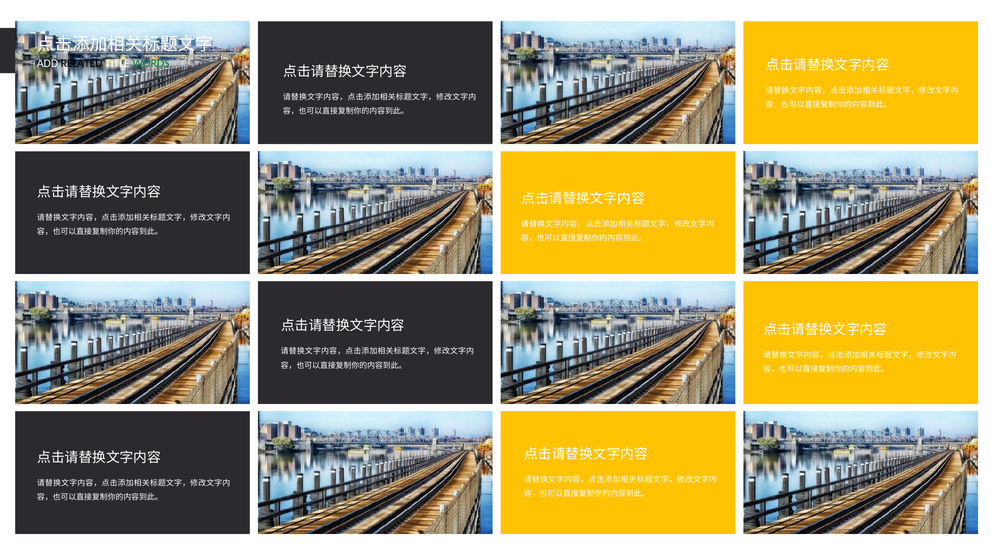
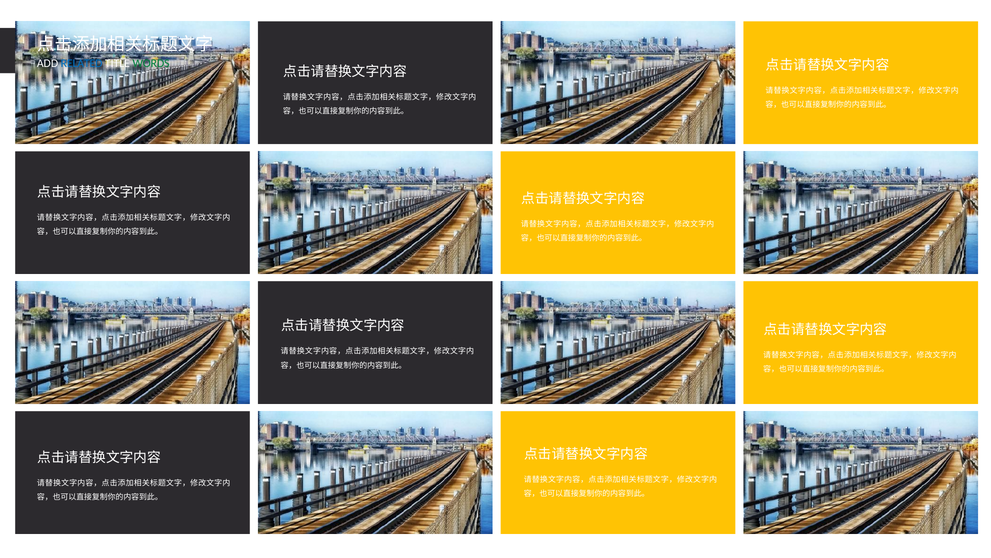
RELATED colour: black -> blue (82, 63)
